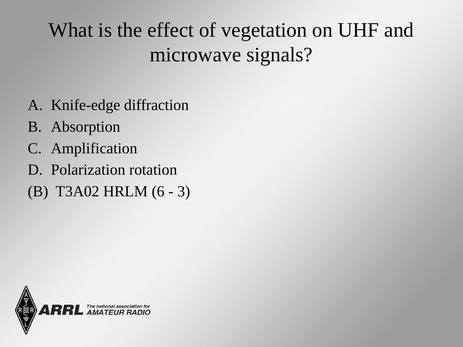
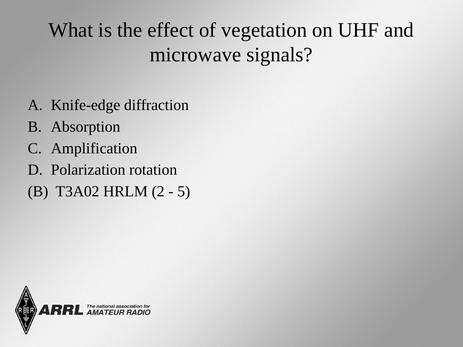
6: 6 -> 2 (158, 192)
3: 3 -> 5 (184, 192)
